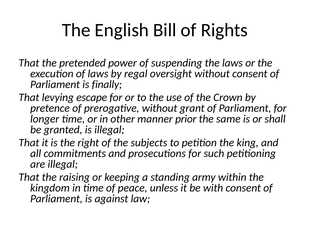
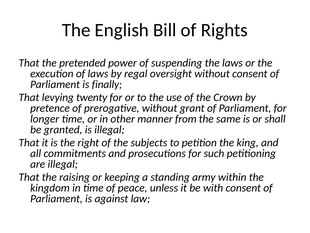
escape: escape -> twenty (92, 97)
prior: prior -> from (186, 119)
